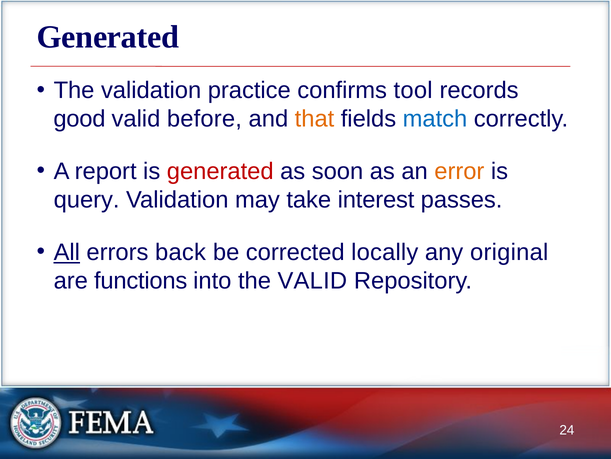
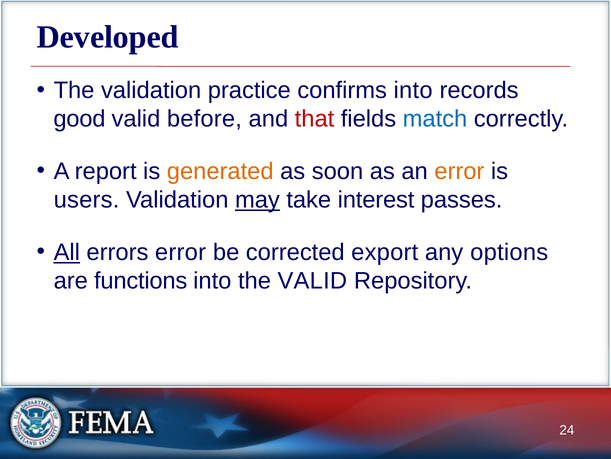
Generated: Generated -> Developed (108, 37)
confirms tool: tool -> into (413, 90)
that colour: orange -> red (315, 119)
generated colour: red -> orange (220, 171)
query: query -> users (86, 200)
may underline: none -> present (257, 200)
errors back: back -> error (181, 252)
locally: locally -> export (385, 252)
original: original -> options (509, 252)
